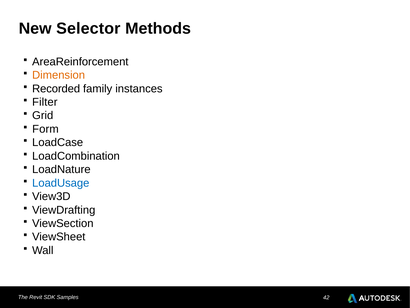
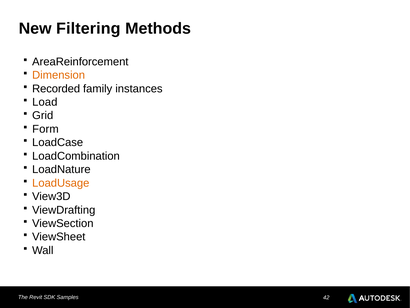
Selector: Selector -> Filtering (88, 28)
Filter: Filter -> Load (45, 102)
LoadUsage colour: blue -> orange (61, 183)
